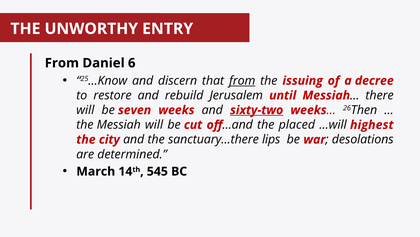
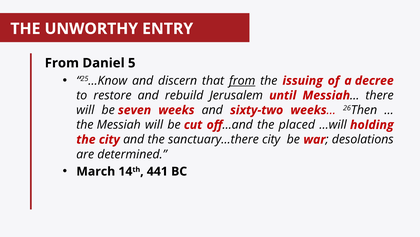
6: 6 -> 5 (132, 63)
sixty-two underline: present -> none (257, 110)
highest: highest -> holding (372, 125)
sanctuary…there lips: lips -> city (271, 139)
545: 545 -> 441 (157, 171)
